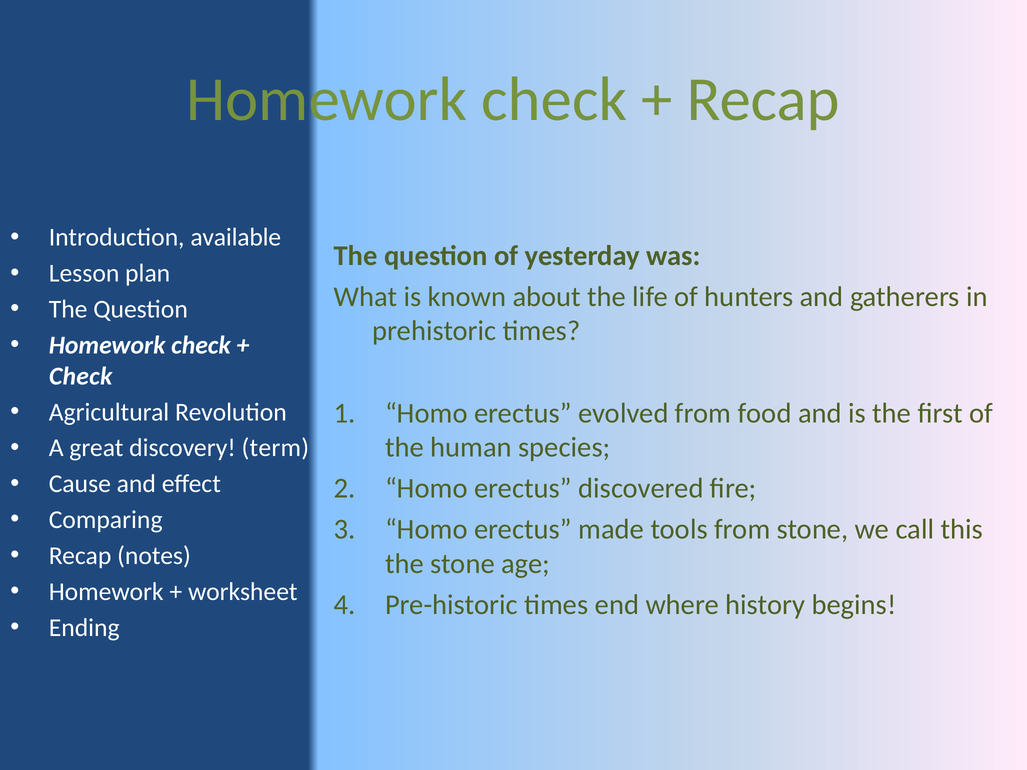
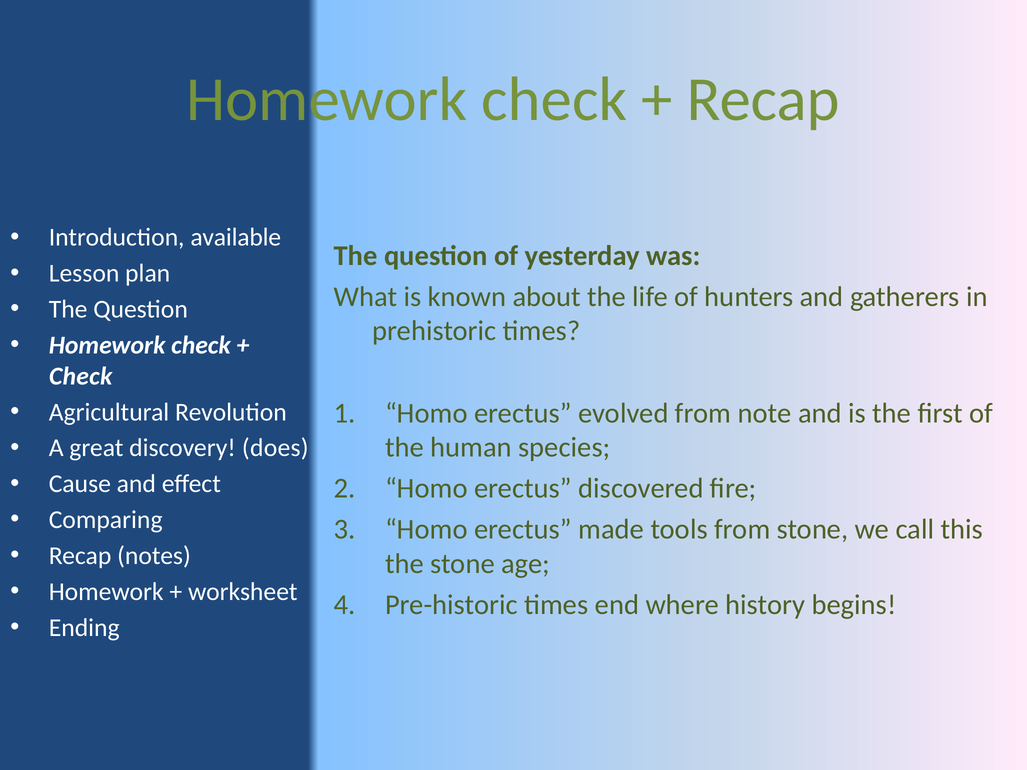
food: food -> note (765, 413)
term: term -> does (275, 448)
